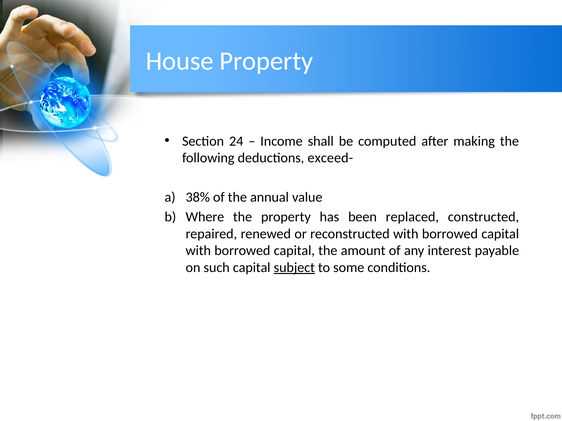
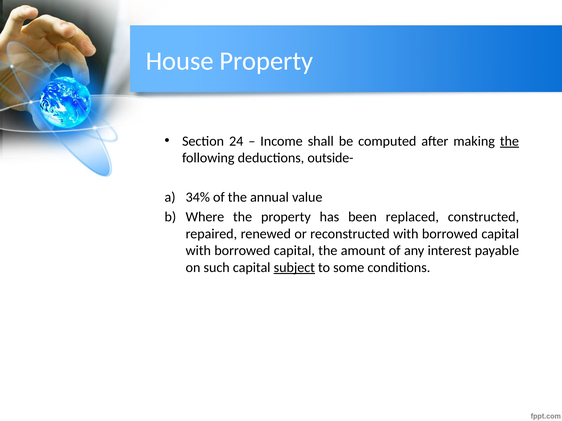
the underline: none -> present (509, 141)
exceed-: exceed- -> outside- (330, 158)
38%: 38% -> 34% (198, 197)
